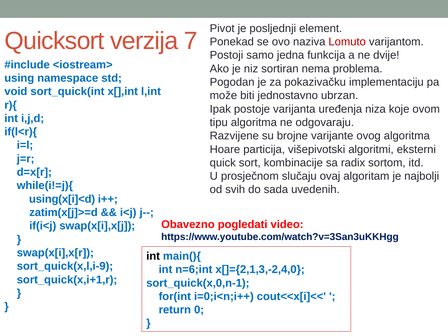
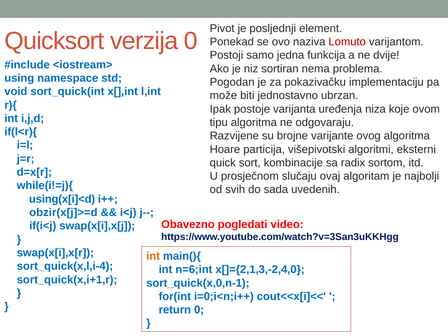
verzija 7: 7 -> 0 (191, 41)
zatim(x[j]>=d: zatim(x[j]>=d -> obzir(x[j]>=d (63, 212)
int colour: black -> orange (153, 256)
sort_quick(x,l,i-9: sort_quick(x,l,i-9 -> sort_quick(x,l,i-4 (65, 266)
